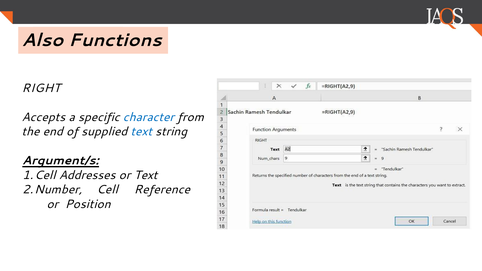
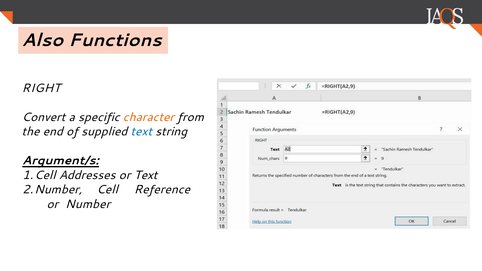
Accepts: Accepts -> Convert (44, 117)
character colour: blue -> orange (149, 117)
Position: Position -> Number (88, 204)
